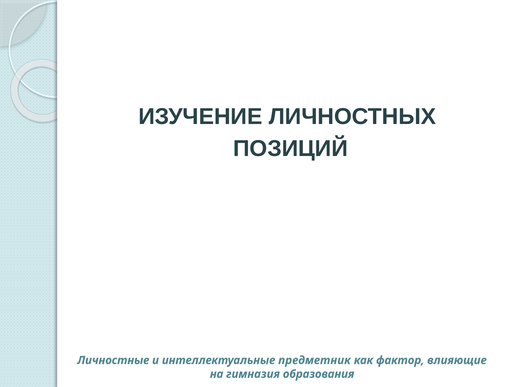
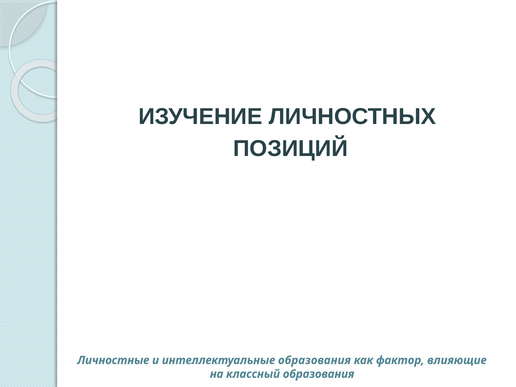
интеллектуальные предметник: предметник -> образования (314, 360)
гимназия: гимназия -> классный (253, 374)
